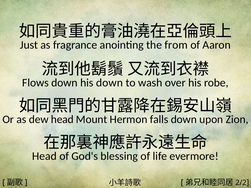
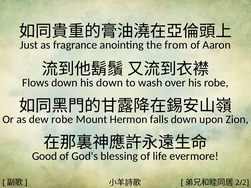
dew head: head -> robe (62, 120)
Head: Head -> Good (45, 156)
